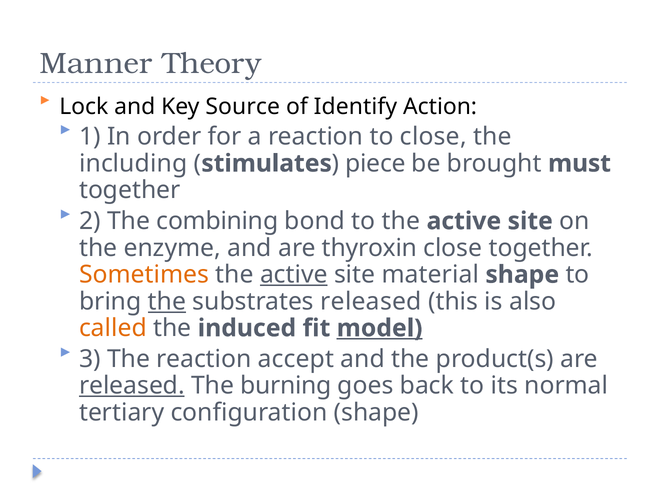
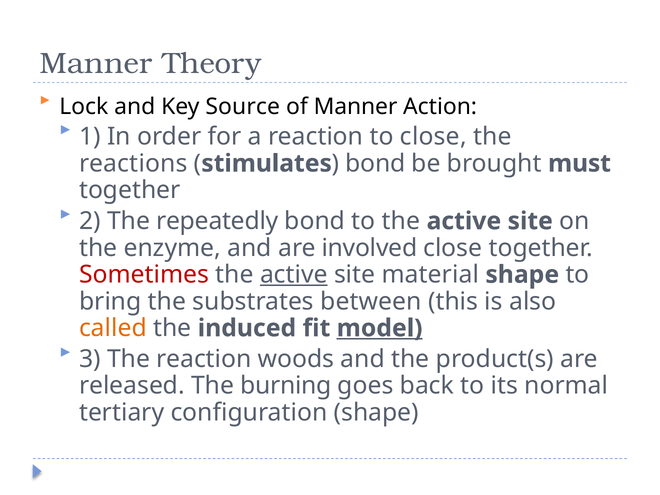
of Identify: Identify -> Manner (356, 107)
including: including -> reactions (133, 163)
piece: piece -> bond (375, 163)
combining: combining -> repeatedly (217, 221)
thyroxin: thyroxin -> involved (370, 248)
Sometimes colour: orange -> red (144, 275)
the underline: present -> none (167, 301)
substrates released: released -> between (371, 301)
accept: accept -> woods (296, 359)
released underline: present -> none (132, 386)
